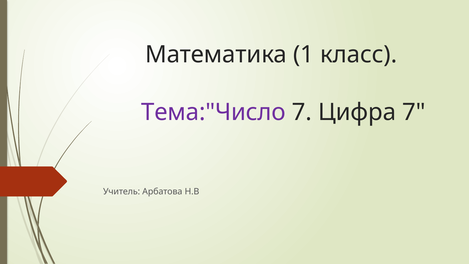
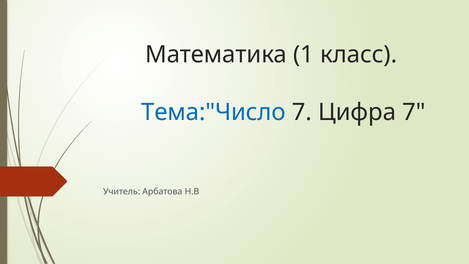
Тема:"Число colour: purple -> blue (213, 112)
